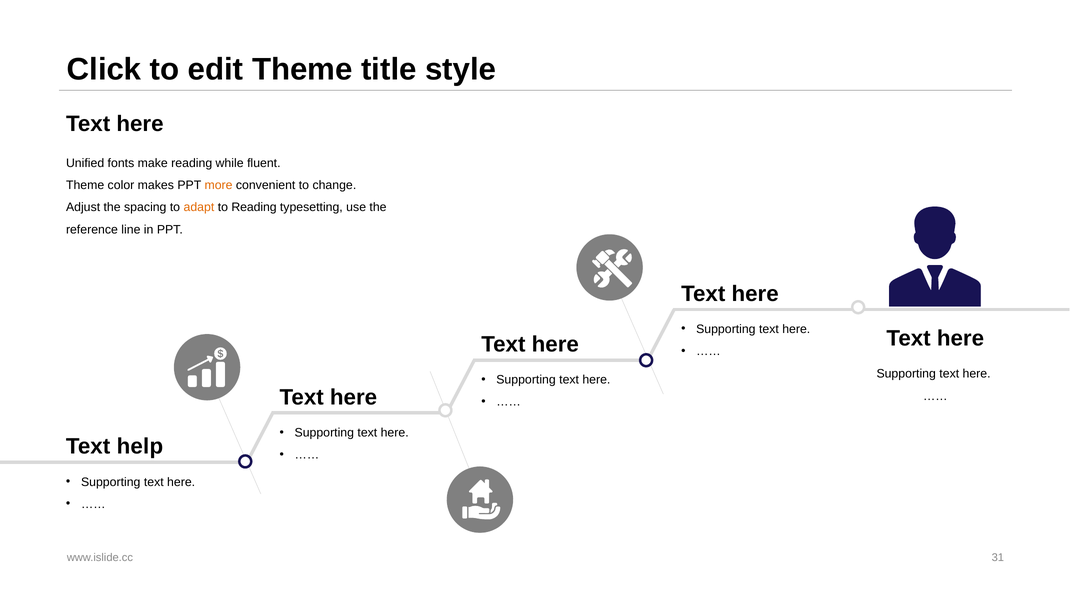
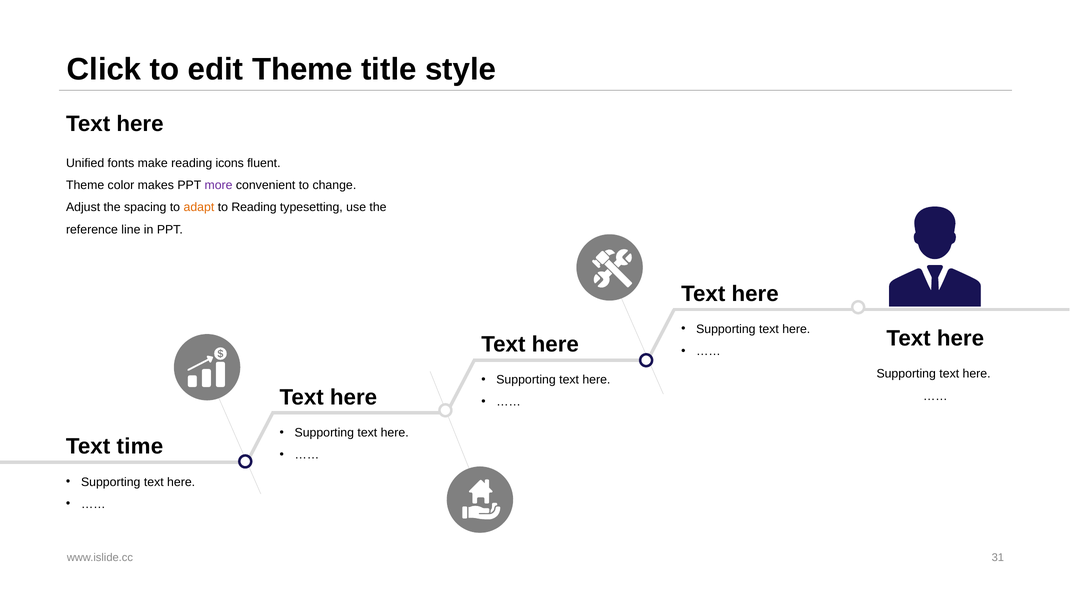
while: while -> icons (230, 163)
more colour: orange -> purple (219, 185)
help: help -> time (140, 447)
